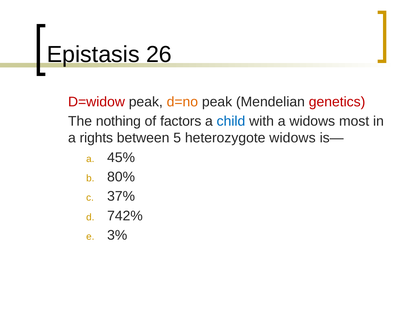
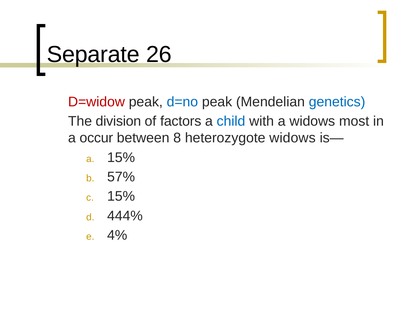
Epistasis: Epistasis -> Separate (93, 55)
d=no colour: orange -> blue (182, 102)
genetics colour: red -> blue (337, 102)
nothing: nothing -> division (118, 121)
rights: rights -> occur (96, 138)
5: 5 -> 8 (177, 138)
a 45%: 45% -> 15% (121, 158)
80%: 80% -> 57% (121, 177)
37%: 37% -> 15% (121, 197)
742%: 742% -> 444% (125, 216)
3%: 3% -> 4% (117, 236)
